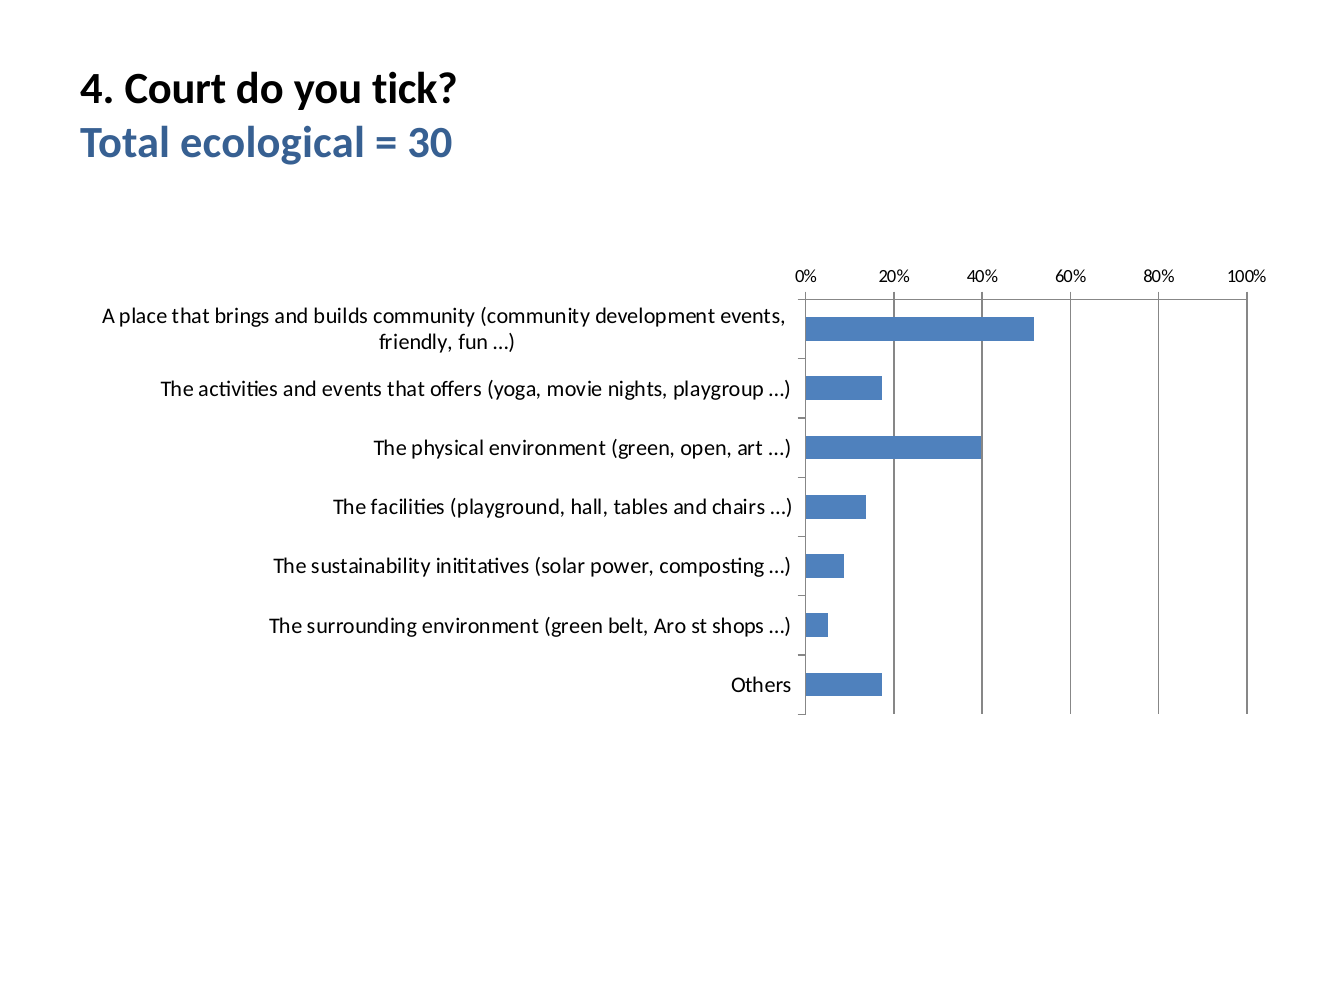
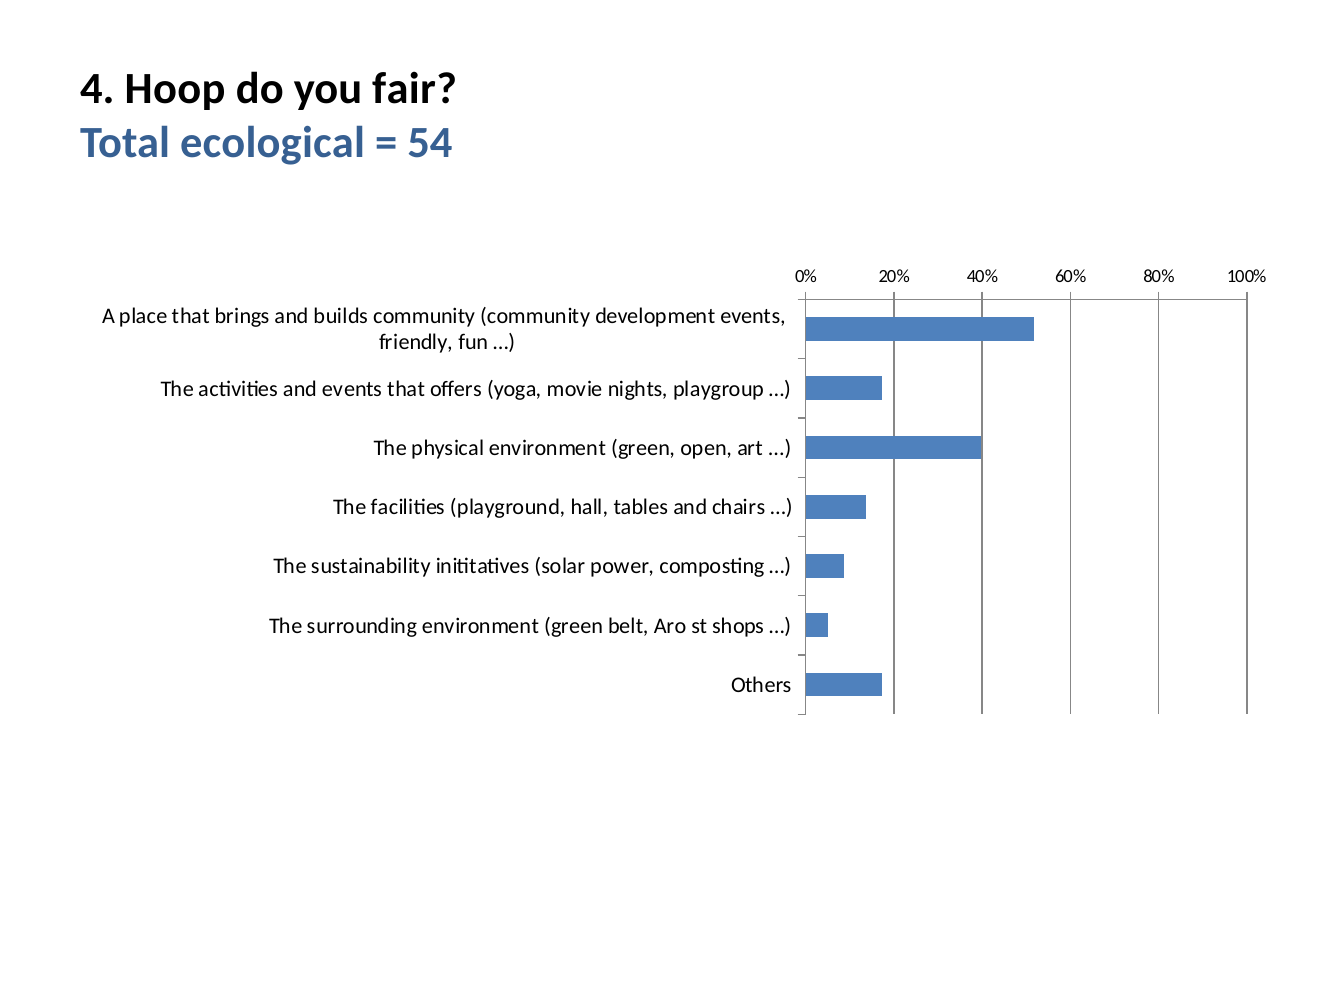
Court: Court -> Hoop (175, 89)
tick: tick -> fair (415, 89)
30: 30 -> 54 (430, 142)
